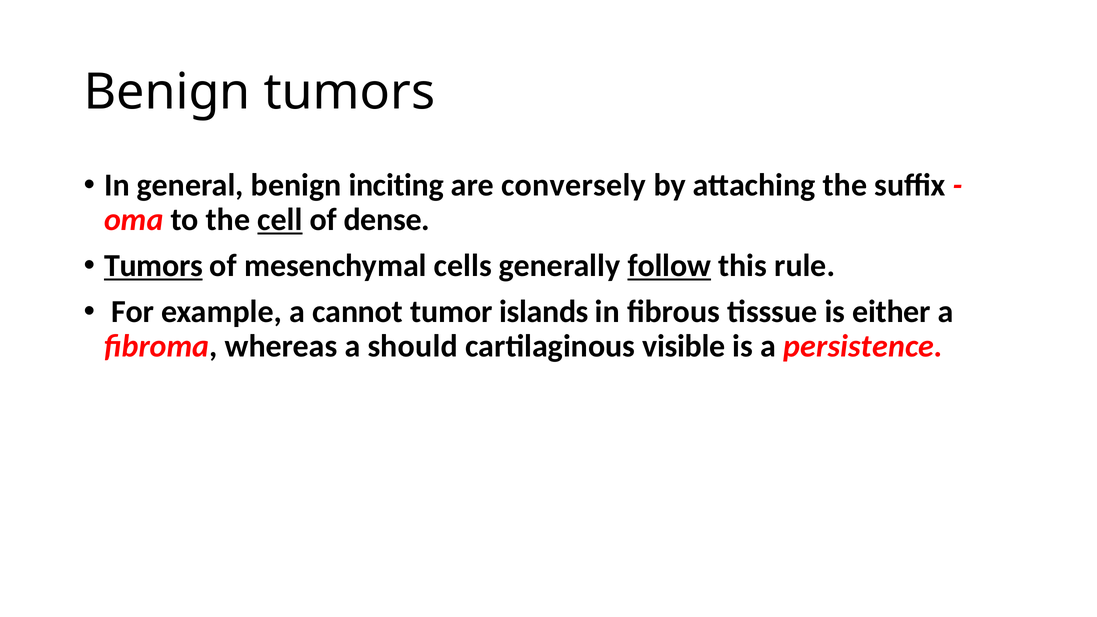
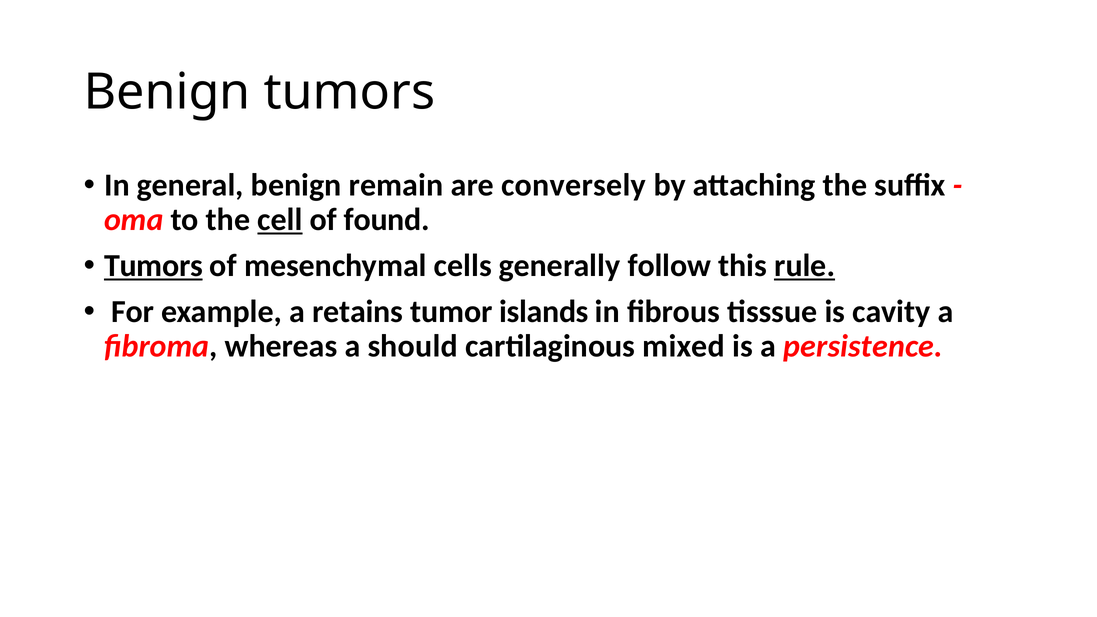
inciting: inciting -> remain (396, 185)
dense: dense -> found (387, 220)
follow underline: present -> none (669, 266)
rule underline: none -> present (805, 266)
cannot: cannot -> retains (358, 312)
either: either -> cavity (891, 312)
visible: visible -> mixed (684, 346)
